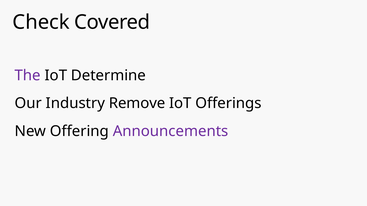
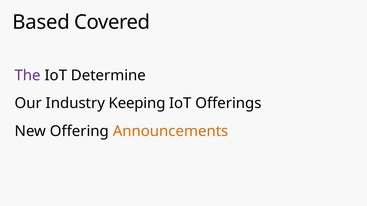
Check: Check -> Based (41, 22)
Remove: Remove -> Keeping (137, 104)
Announcements colour: purple -> orange (171, 131)
